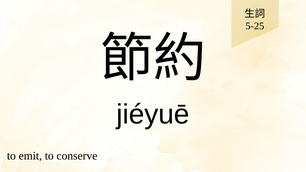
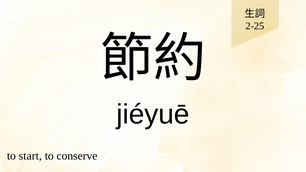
5-25: 5-25 -> 2-25 (255, 26)
emit: emit -> start (30, 156)
